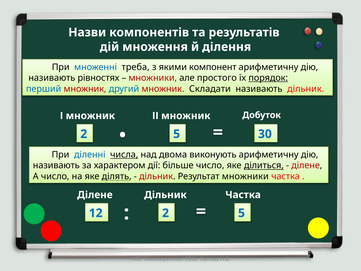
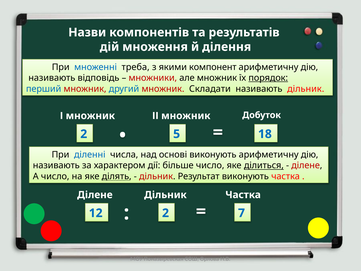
рівностях: рівностях -> відповідь (98, 78)
але простого: простого -> множник (217, 78)
30: 30 -> 18 (265, 134)
числа underline: present -> none (124, 154)
двома: двома -> основі (173, 154)
Результат множники: множники -> виконують (245, 176)
12 2 5: 5 -> 7 (241, 213)
